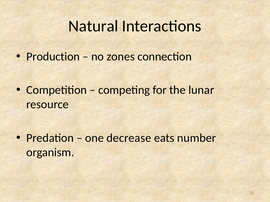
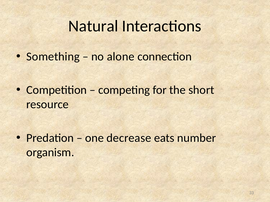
Production: Production -> Something (53, 57)
zones: zones -> alone (121, 57)
lunar: lunar -> short (201, 90)
